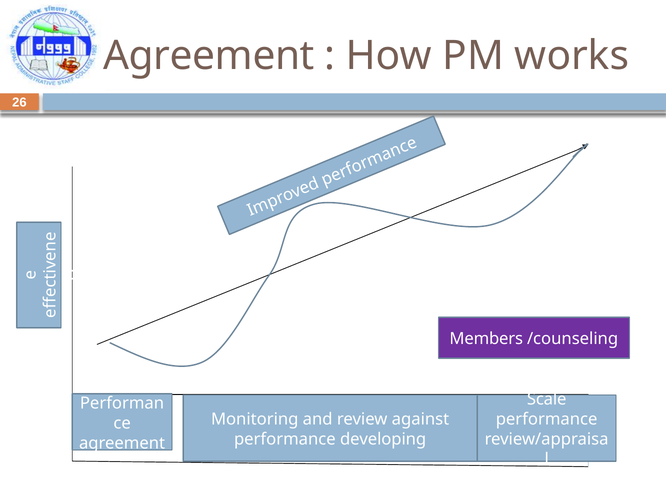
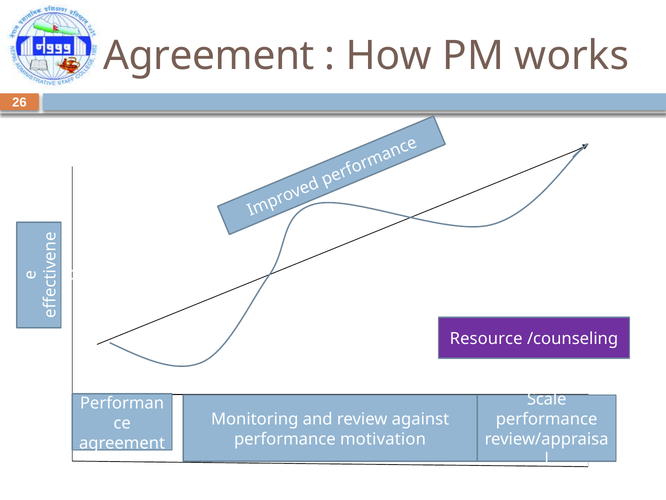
Members: Members -> Resource (486, 339)
developing: developing -> motivation (383, 439)
